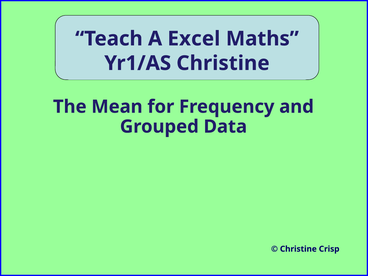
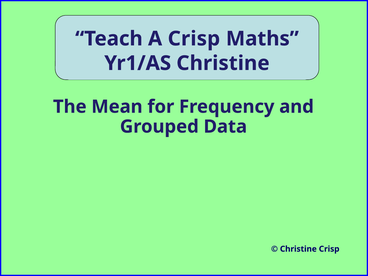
A Excel: Excel -> Crisp (194, 39)
